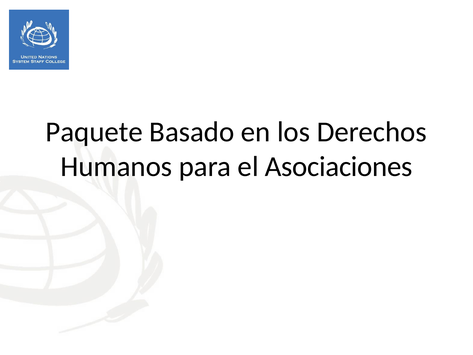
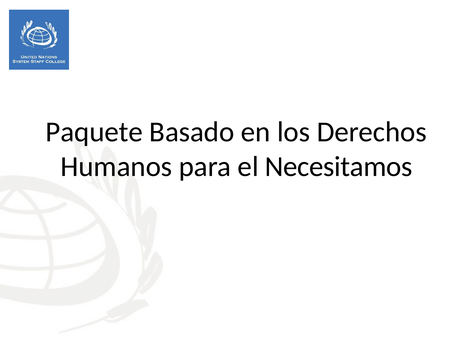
Asociaciones: Asociaciones -> Necesitamos (339, 167)
